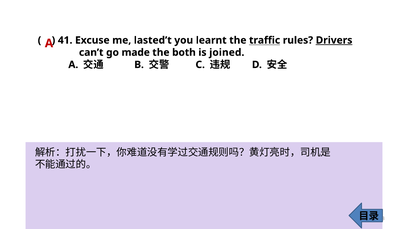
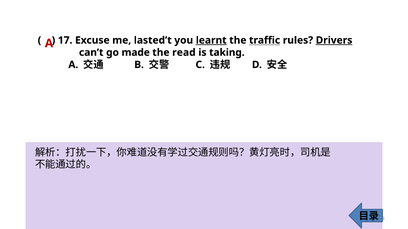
41: 41 -> 17 (65, 40)
learnt underline: none -> present (211, 40)
both: both -> read (184, 53)
joined: joined -> taking (227, 53)
